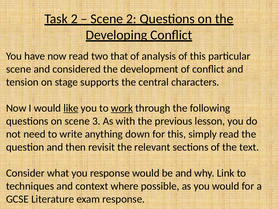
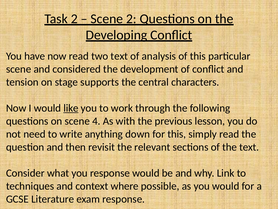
two that: that -> text (119, 56)
work underline: present -> none (122, 108)
3: 3 -> 4 (96, 121)
